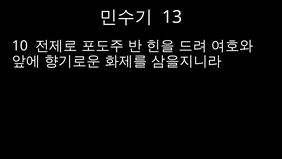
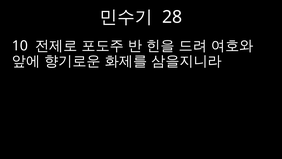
13: 13 -> 28 (172, 17)
